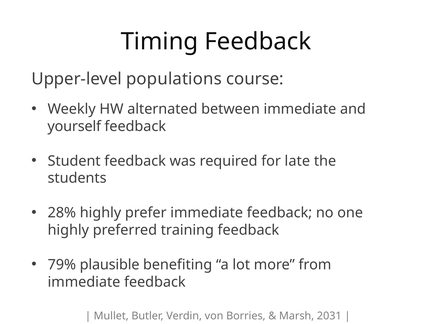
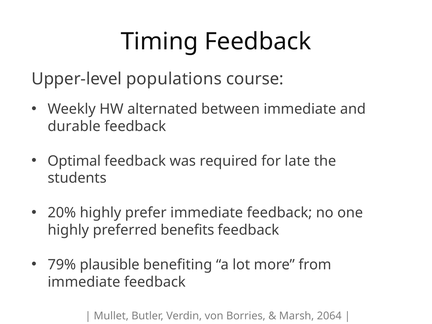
yourself: yourself -> durable (74, 126)
Student: Student -> Optimal (74, 161)
28%: 28% -> 20% (62, 213)
training: training -> benefits (187, 230)
2031: 2031 -> 2064 (329, 316)
